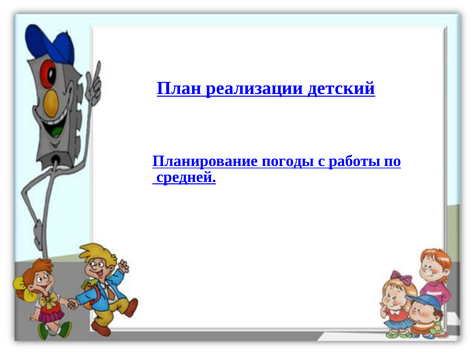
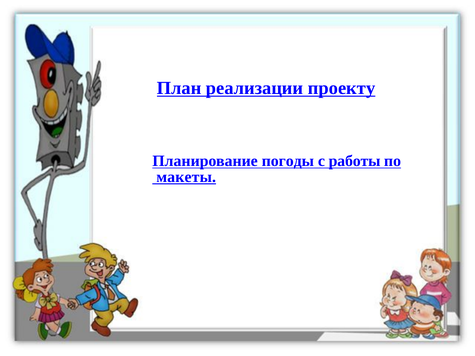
детский: детский -> проекту (342, 88)
средней: средней -> макеты (186, 177)
